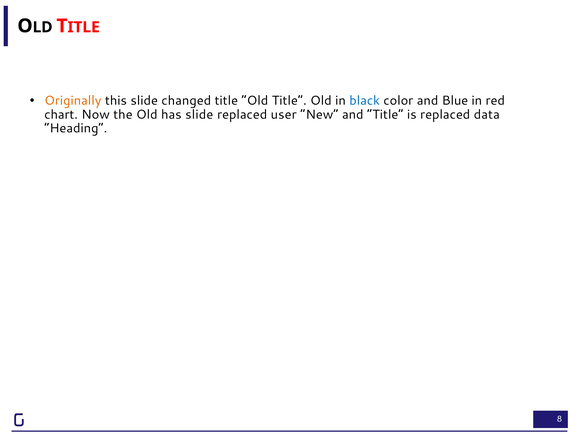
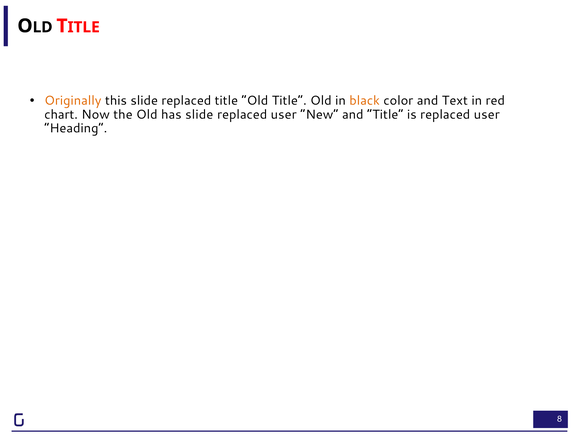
this slide changed: changed -> replaced (186, 101)
black colour: blue -> orange (365, 101)
Blue: Blue -> Text (455, 101)
is replaced data: data -> user (487, 115)
